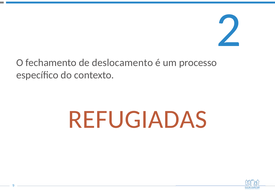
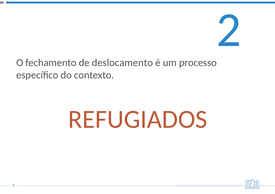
REFUGIADAS: REFUGIADAS -> REFUGIADOS (138, 120)
